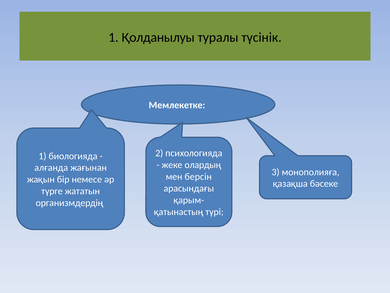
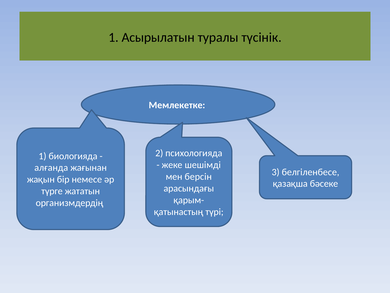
Қолданылуы: Қолданылуы -> Асырылатын (158, 37)
олардың: олардың -> шешімді (203, 165)
монополияға: монополияға -> белгіленбесе (311, 172)
